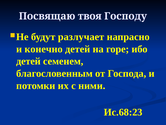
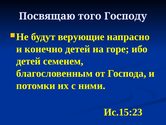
твоя: твоя -> того (90, 16)
разлучает: разлучает -> верующие (81, 37)
Ис.68:23: Ис.68:23 -> Ис.15:23 (123, 112)
